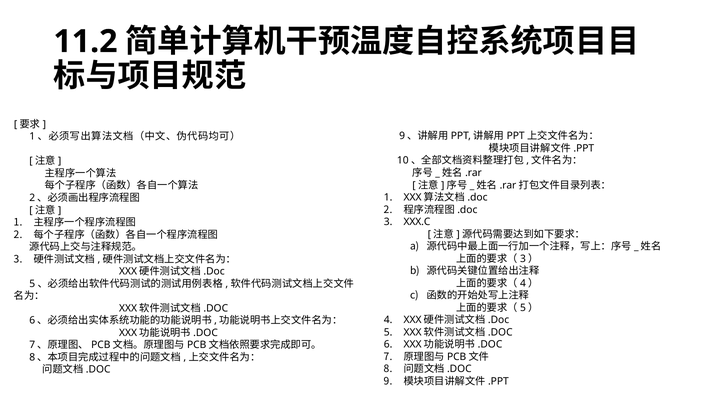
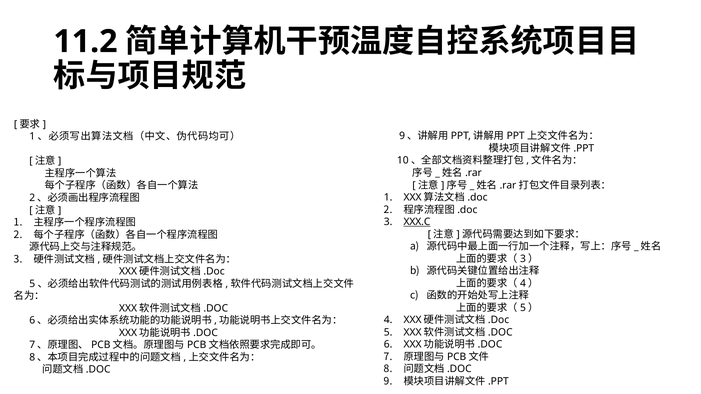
XXX.C underline: none -> present (417, 222)
